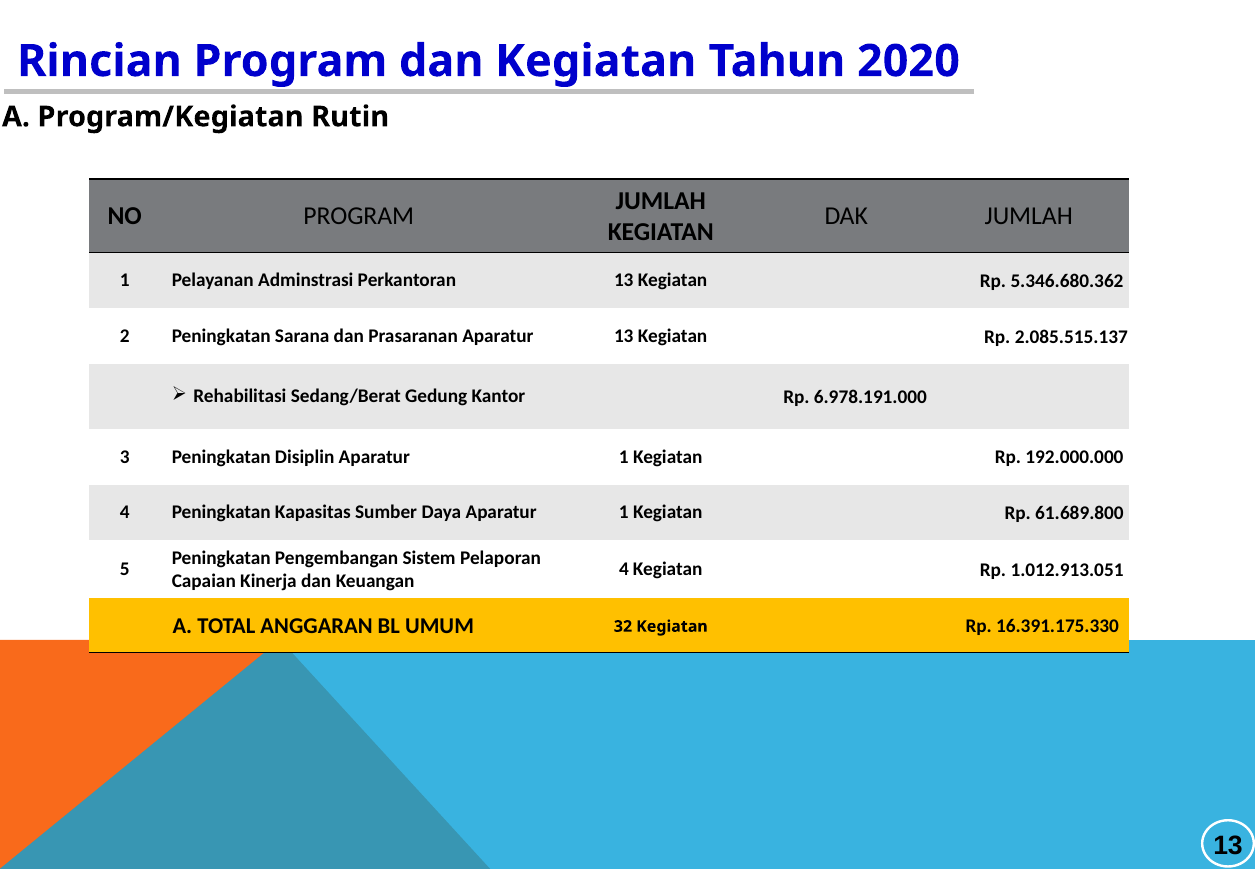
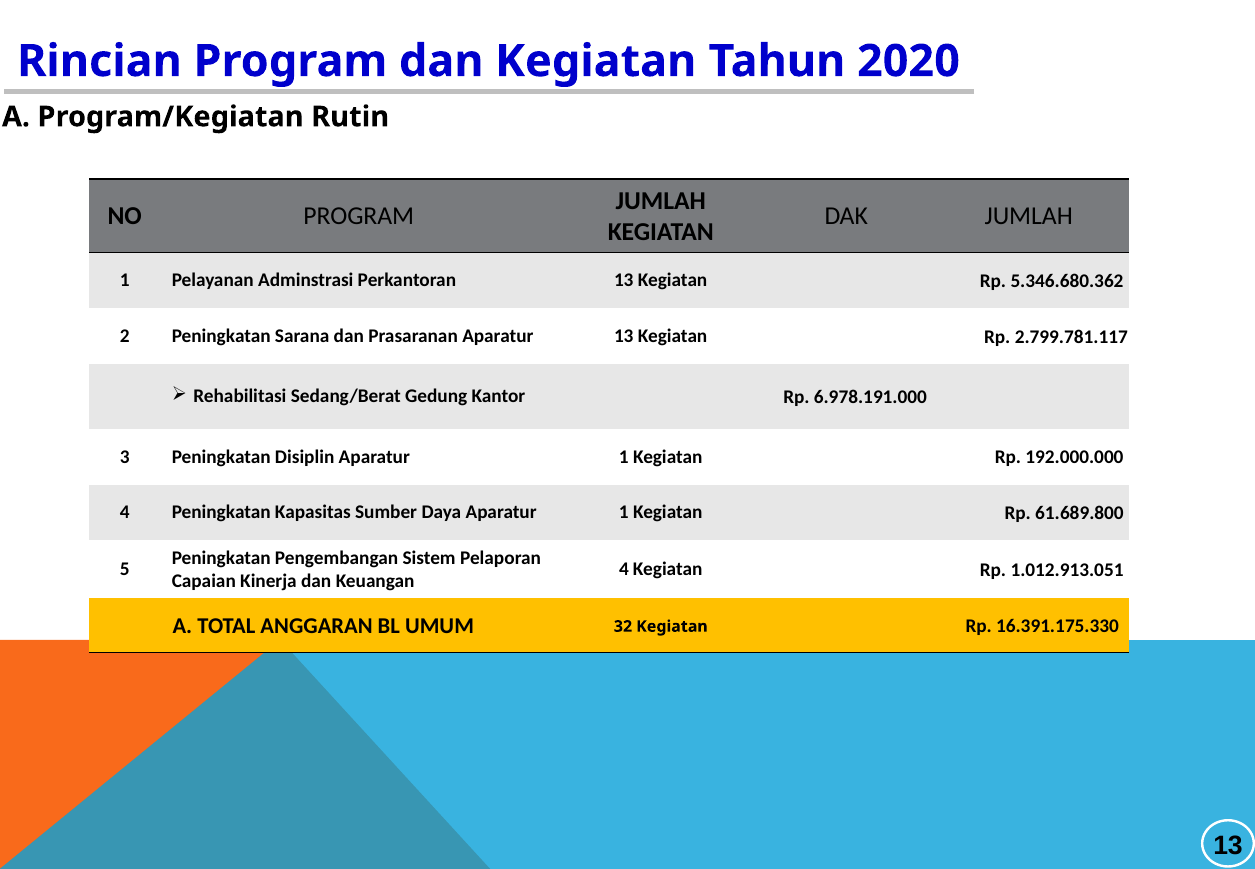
2.085.515.137: 2.085.515.137 -> 2.799.781.117 (1071, 337)
